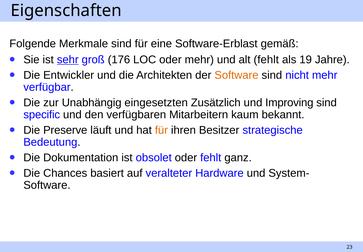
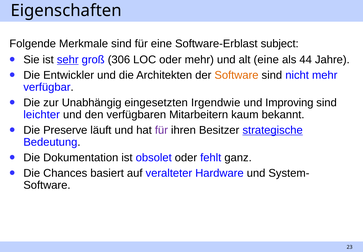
gemäß: gemäß -> subject (280, 44)
176: 176 -> 306 (119, 60)
alt fehlt: fehlt -> eine (266, 60)
19: 19 -> 44 (306, 60)
Zusätzlich: Zusätzlich -> Irgendwie (216, 102)
specific: specific -> leichter (42, 114)
für colour: orange -> purple (161, 130)
strategische underline: none -> present (273, 130)
